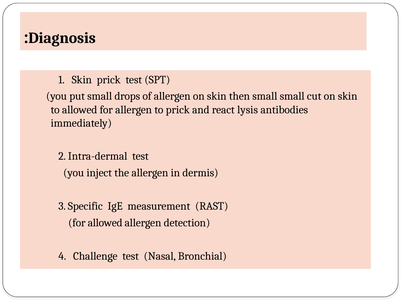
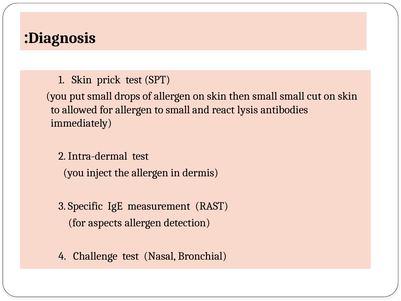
to prick: prick -> small (178, 110)
for allowed: allowed -> aspects (105, 223)
